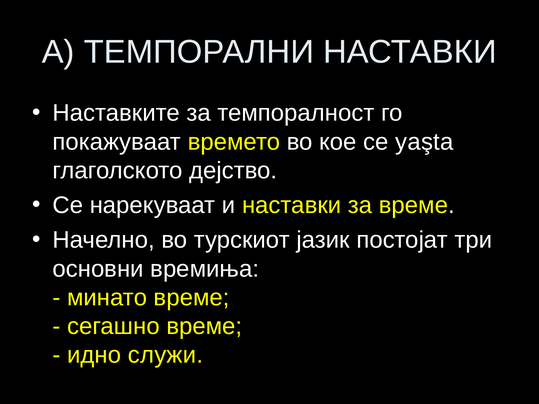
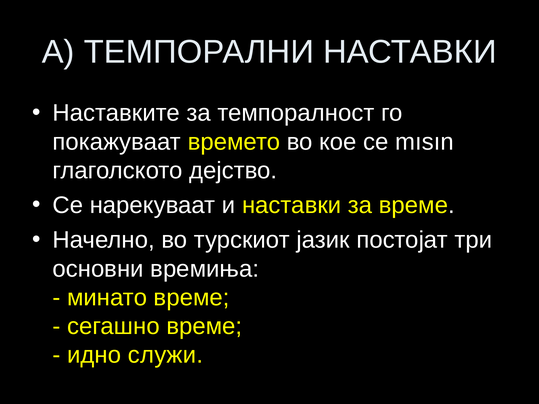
yaşta: yaşta -> mısın (424, 142)
